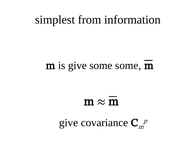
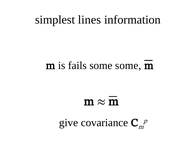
from: from -> lines (90, 20)
is give: give -> fails (77, 65)
